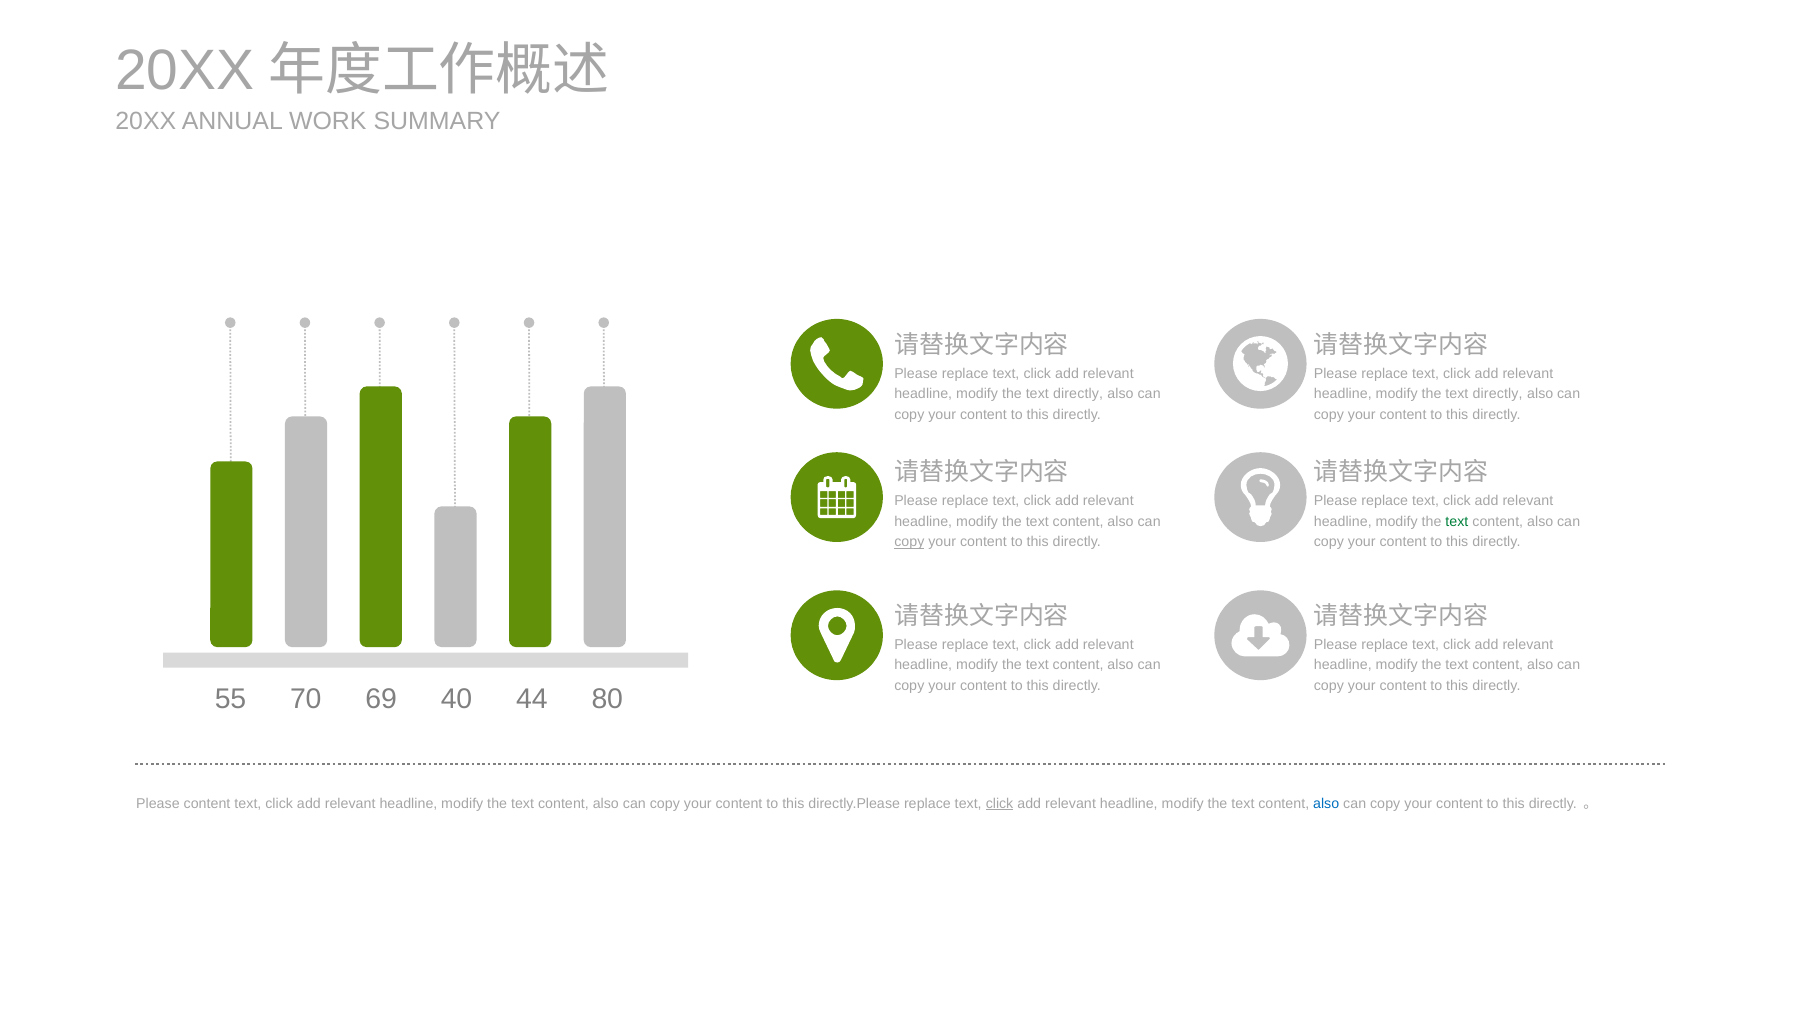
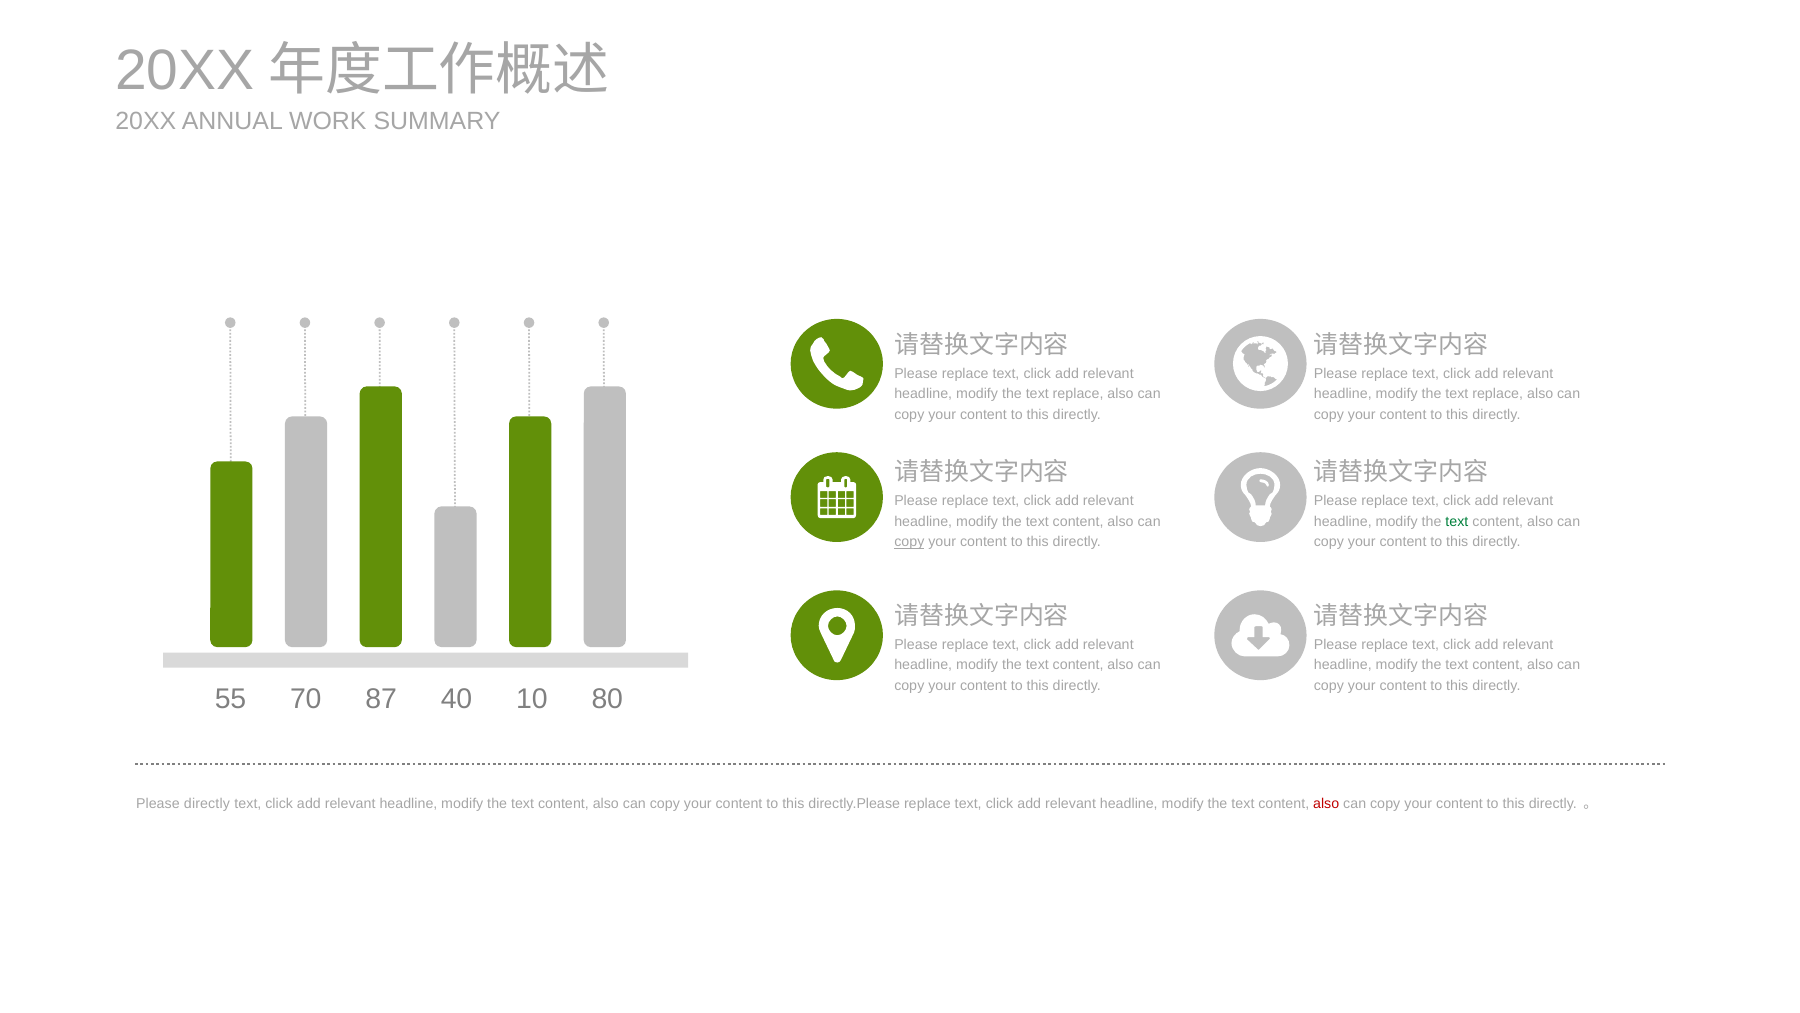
directly: directly -> replace (1078, 394)
directly: directly -> replace (1498, 394)
69: 69 -> 87 (381, 699)
44: 44 -> 10 (532, 699)
Please content: content -> directly (207, 803)
click underline: present -> none (1000, 803)
also colour: blue -> red (1326, 803)
